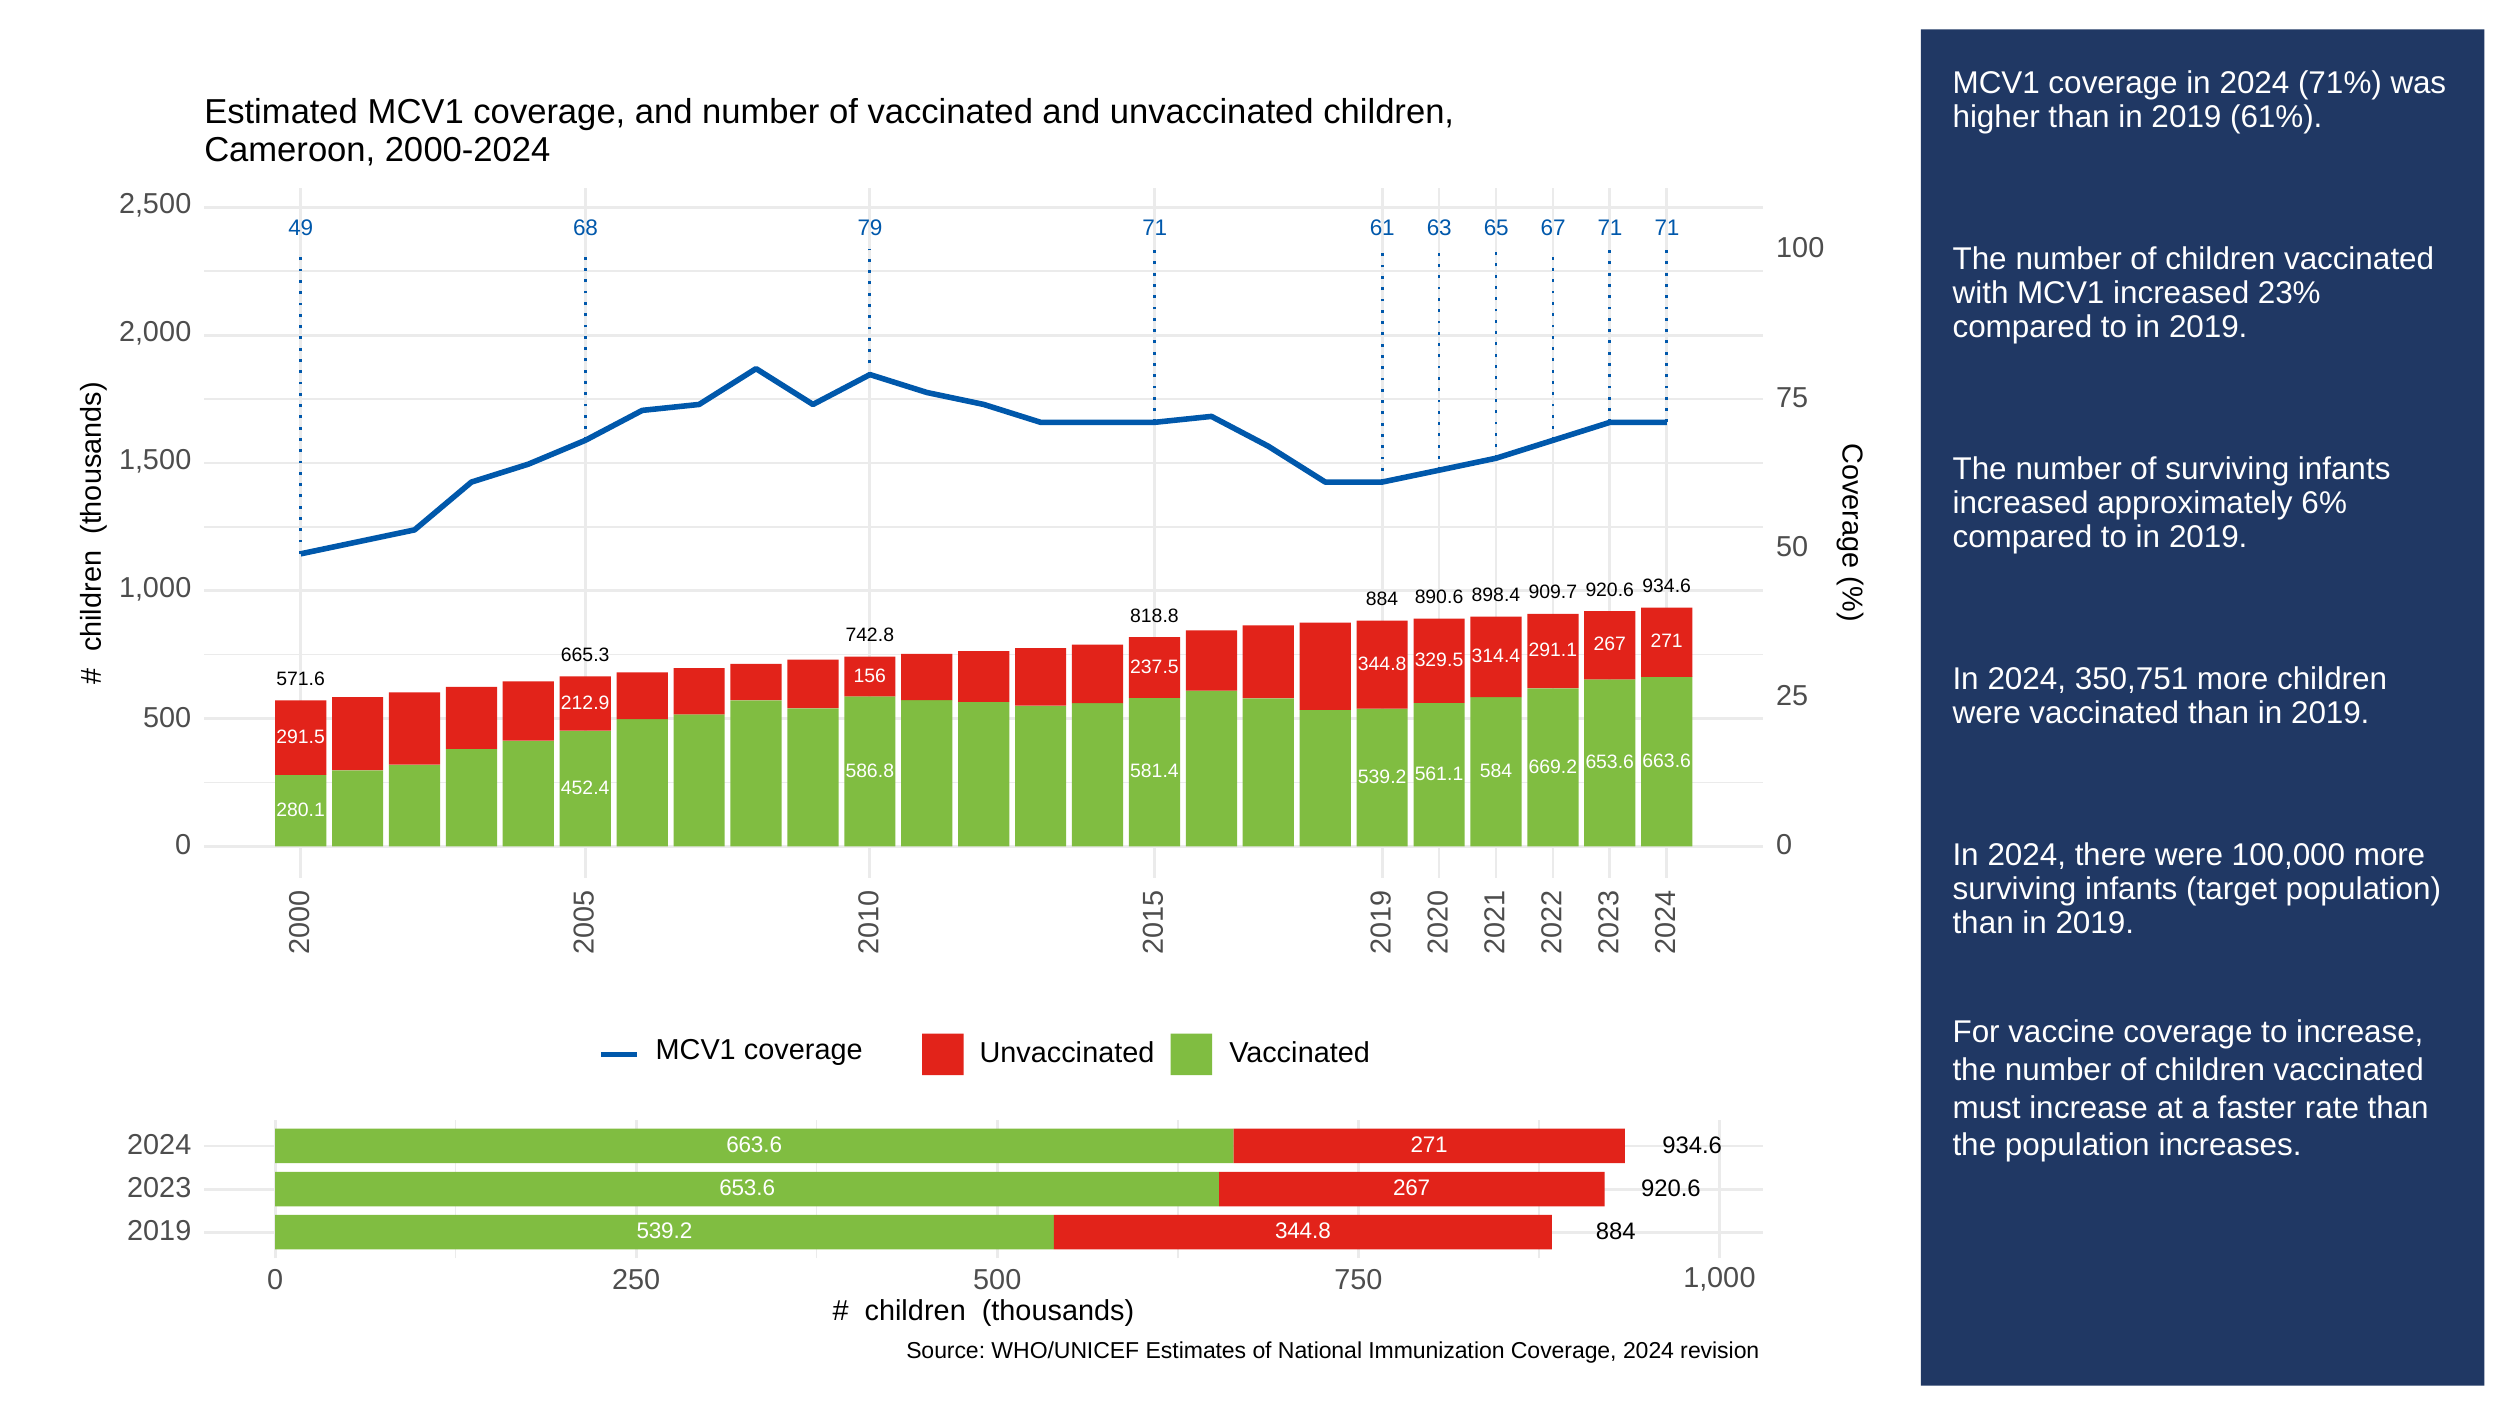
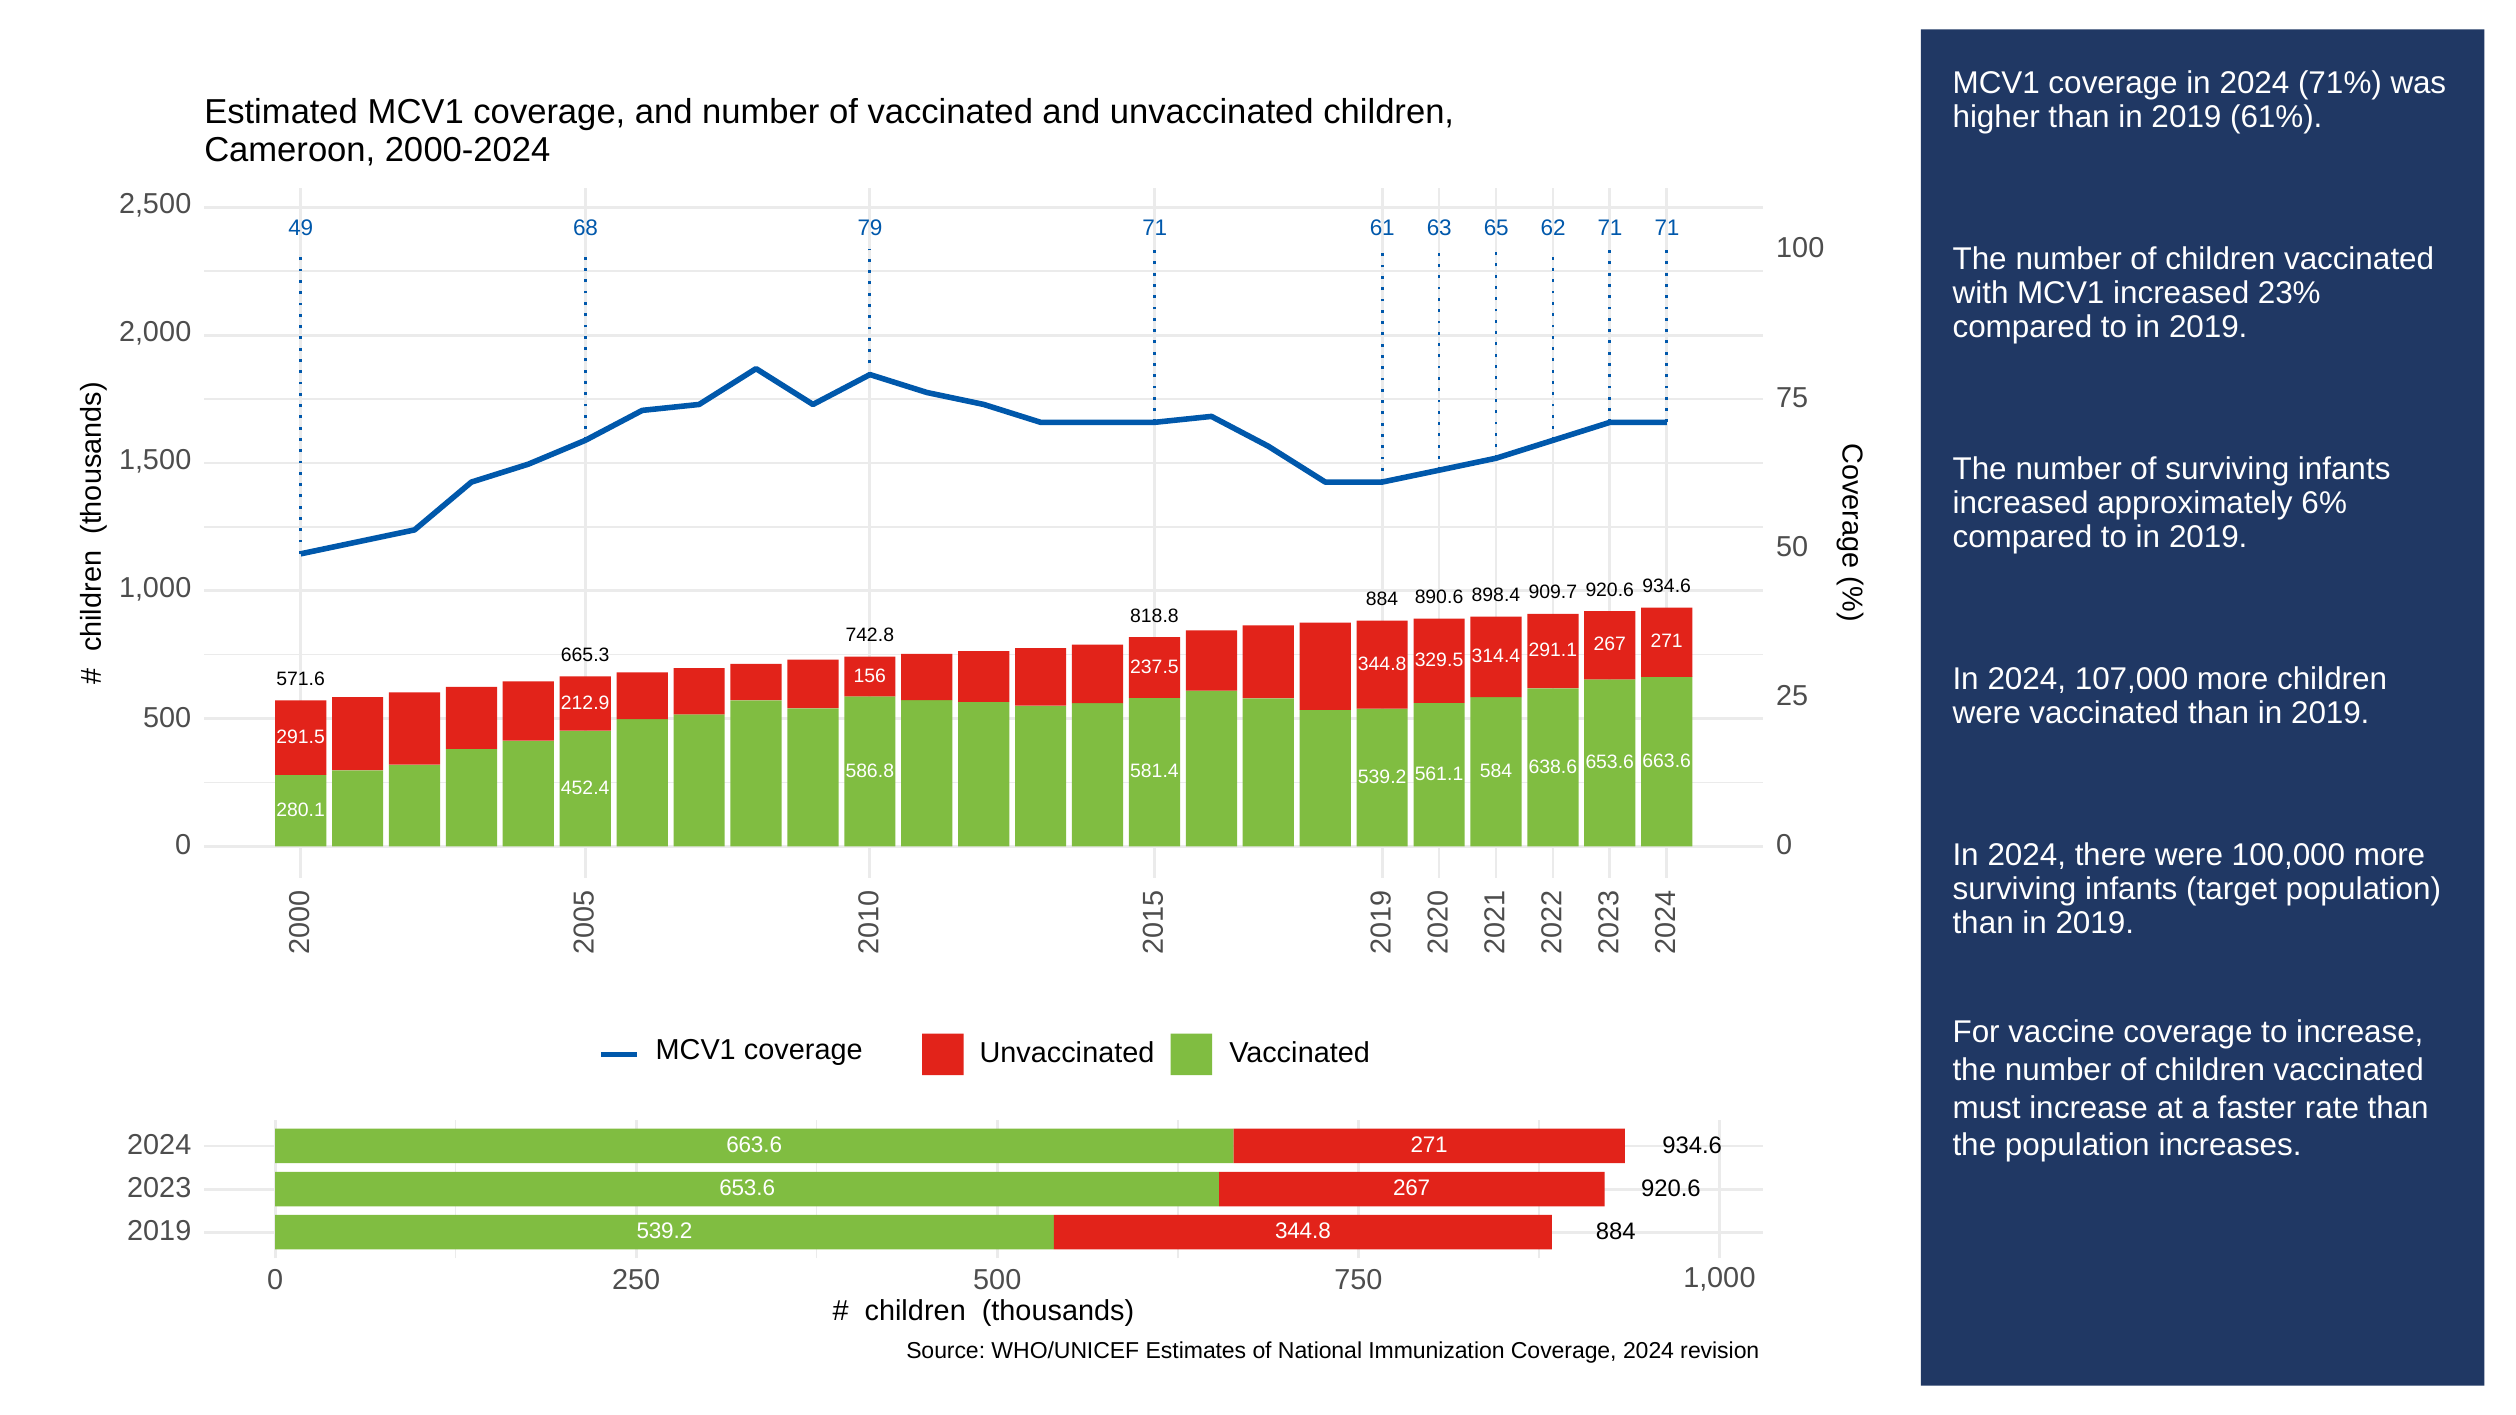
67: 67 -> 62 (1553, 228)
350,751: 350,751 -> 107,000 (2132, 679)
669.2: 669.2 -> 638.6 (1553, 767)
